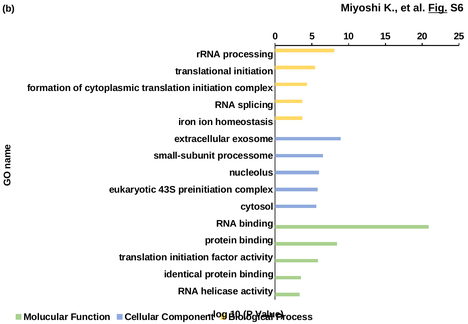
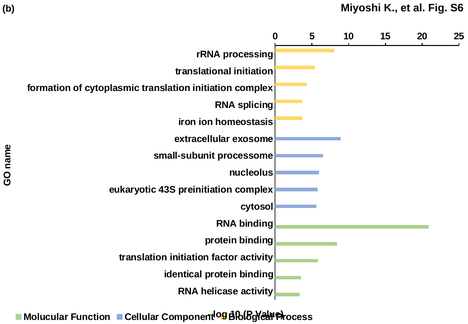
Fig underline: present -> none (438, 8)
